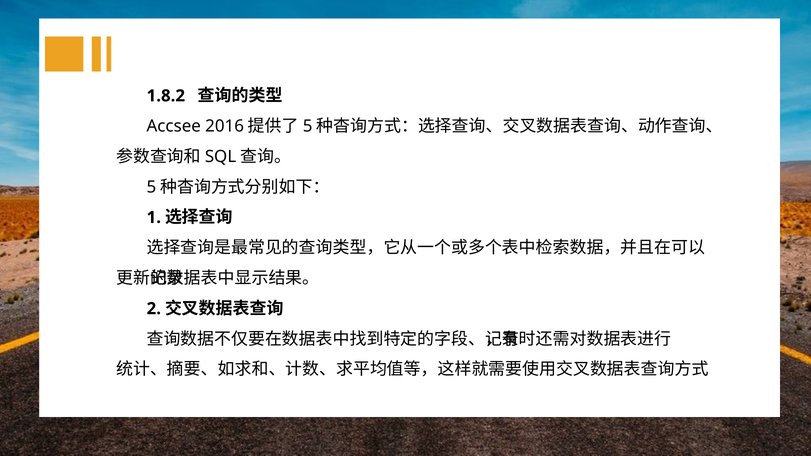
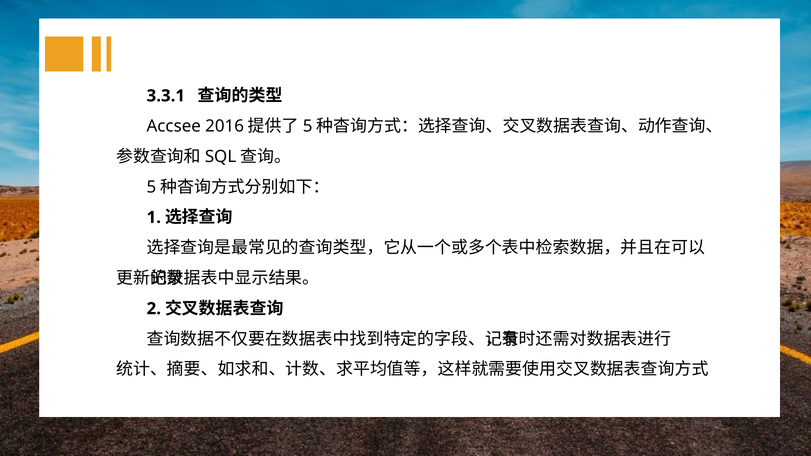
1.8.2: 1.8.2 -> 3.3.1 (166, 96)
